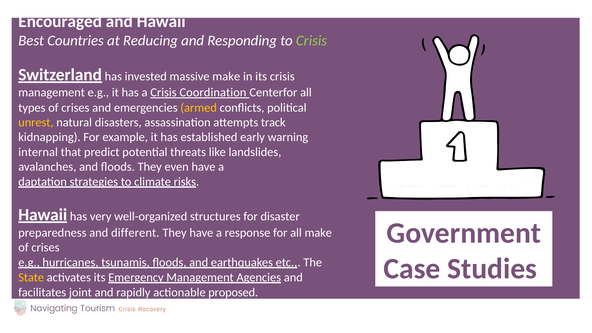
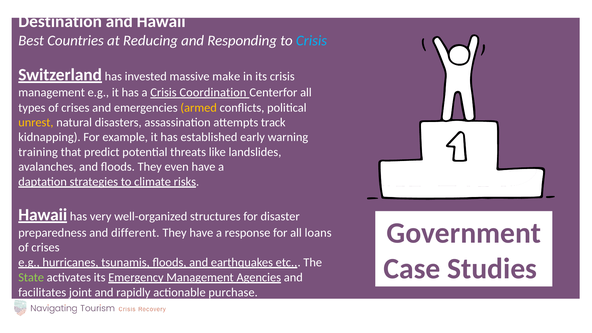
Encouraged: Encouraged -> Destination (60, 21)
Crisis colour: light green -> light blue (312, 41)
internal: internal -> training (38, 152)
all make: make -> loans (318, 233)
State colour: yellow -> light green (31, 277)
proposed: proposed -> purchase (233, 292)
